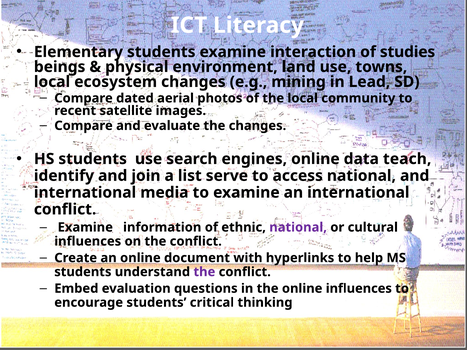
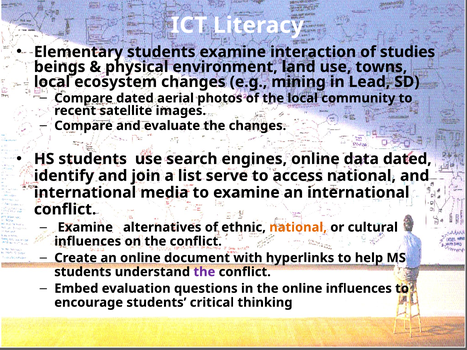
data teach: teach -> dated (407, 159)
information: information -> alternatives (162, 227)
national colour: purple -> orange (298, 227)
